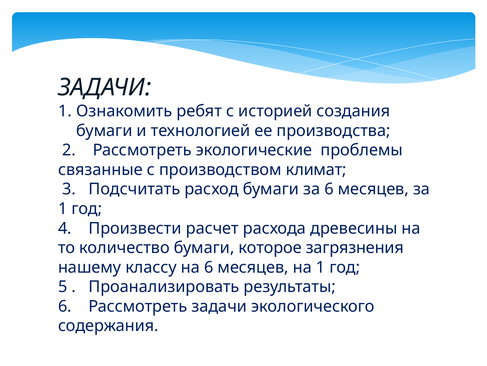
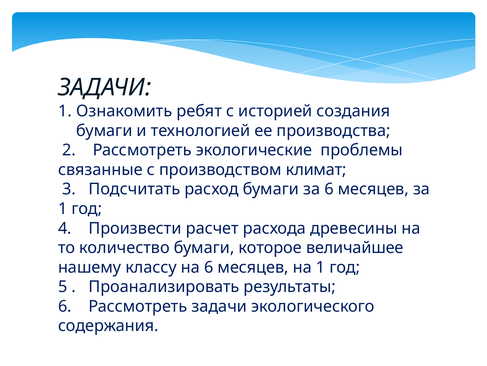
загрязнения: загрязнения -> величайшее (355, 247)
